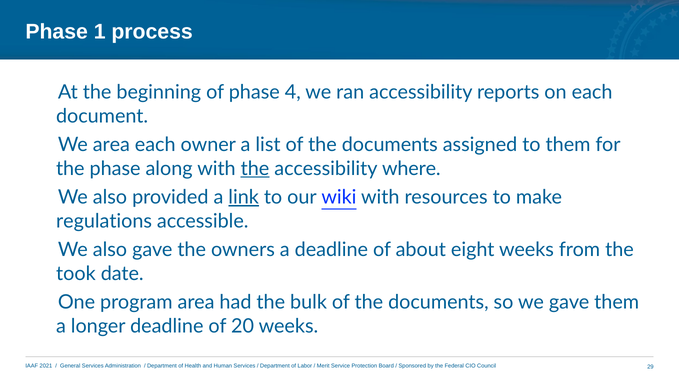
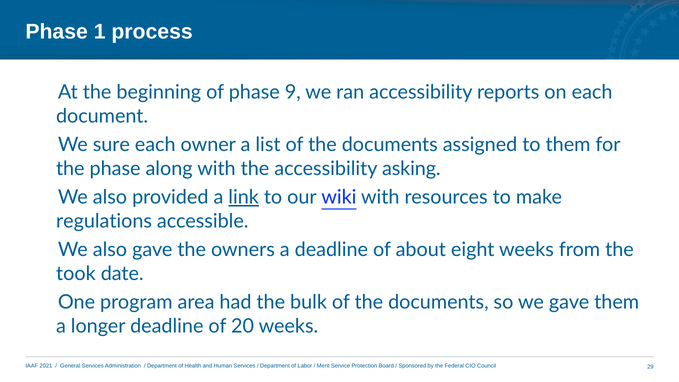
4: 4 -> 9 (293, 92)
area: area -> sure (111, 145)
the underline: present -> none (255, 168)
where: where -> asking (411, 168)
